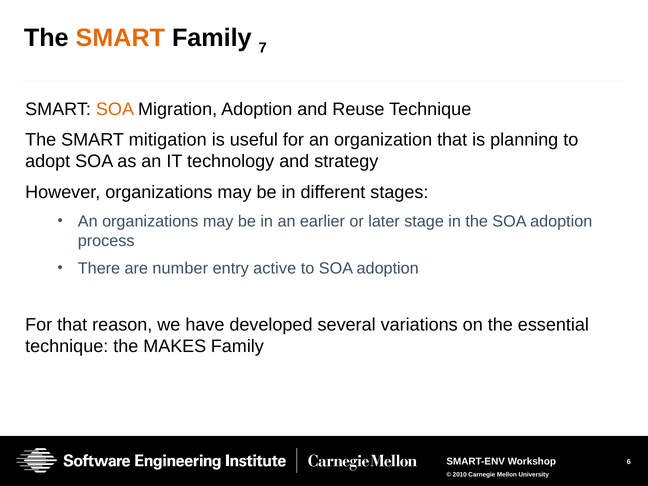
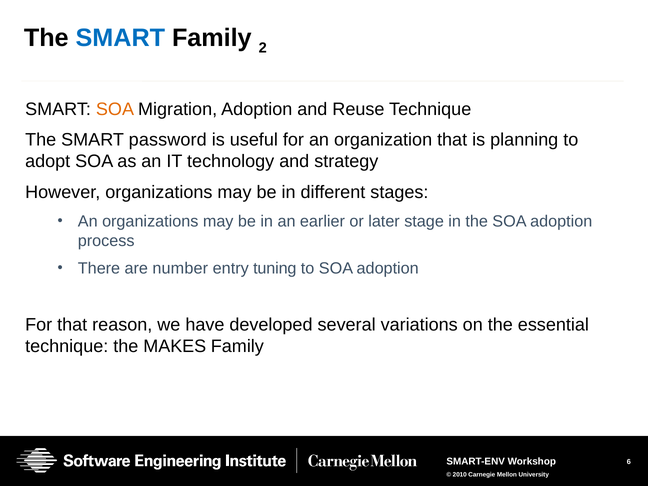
SMART colour: orange -> blue (120, 38)
7: 7 -> 2 (263, 48)
mitigation: mitigation -> password (168, 140)
active: active -> tuning (275, 268)
